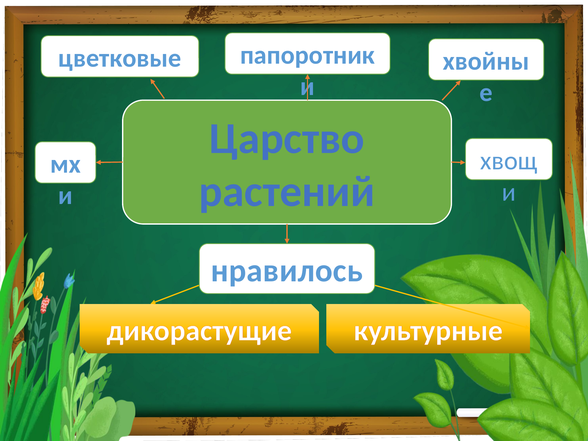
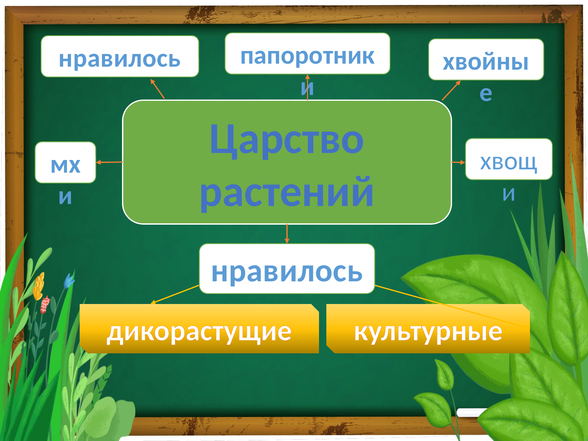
цветковые: цветковые -> нравилось (120, 58)
